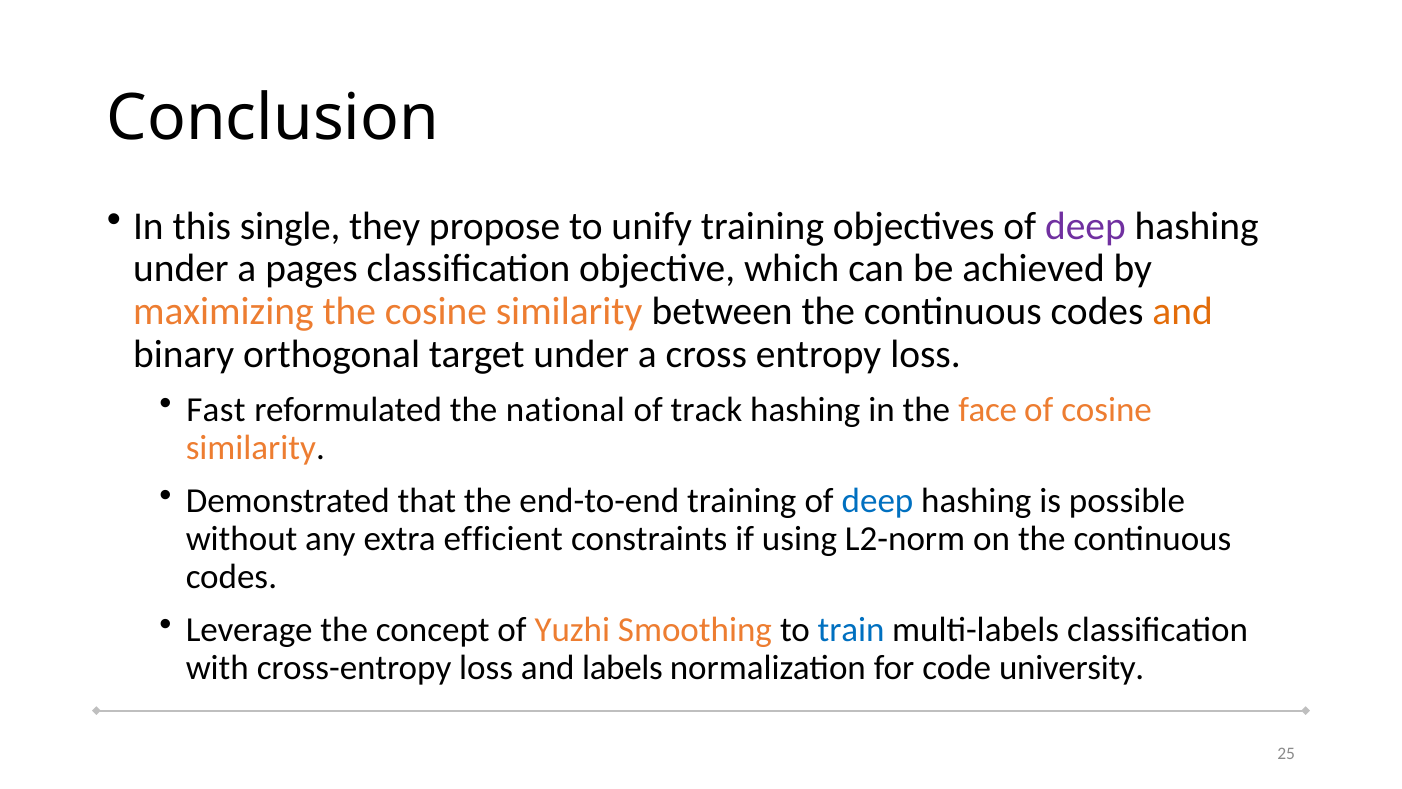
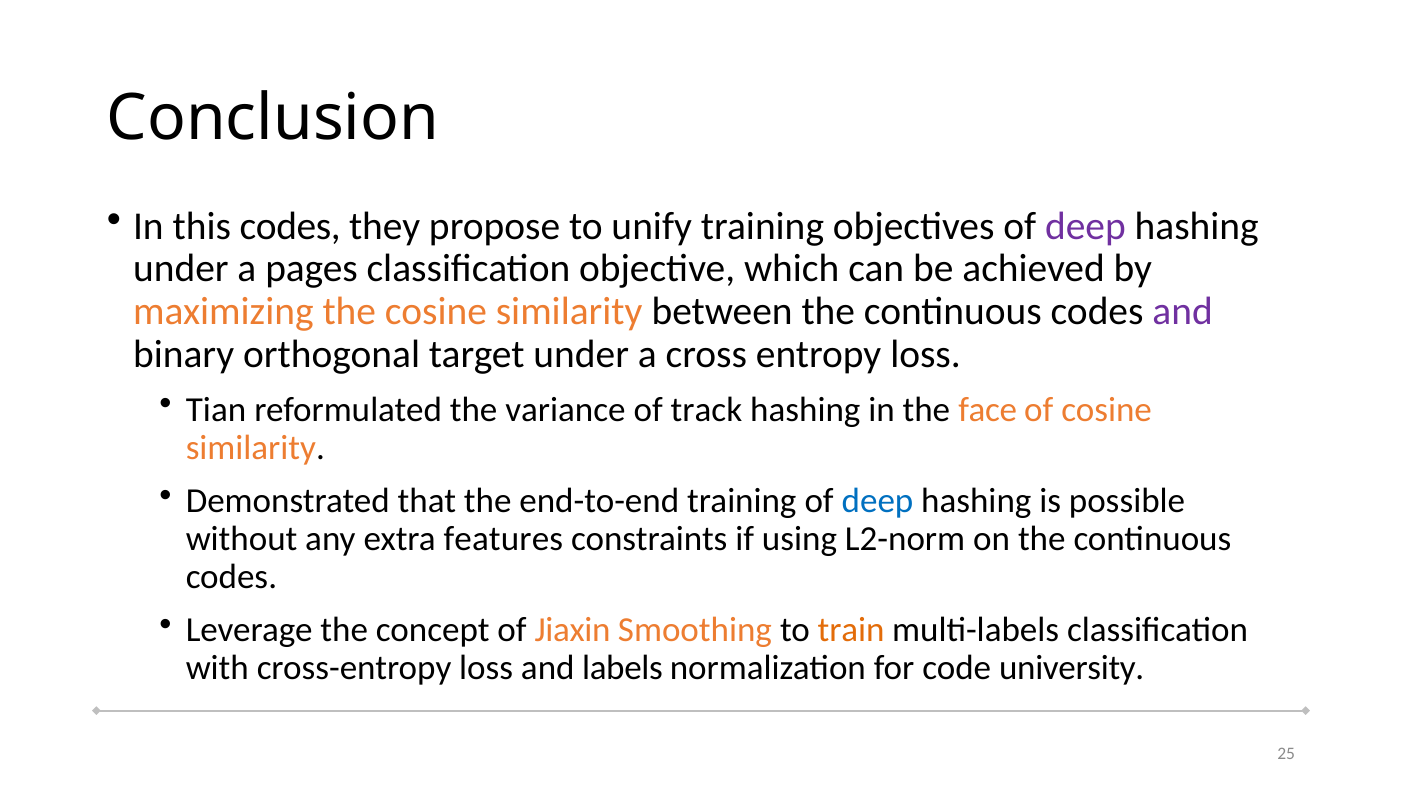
this single: single -> codes (290, 226)
and colour: orange -> purple (1183, 311)
Fast: Fast -> Tian (216, 409)
national: national -> variance (565, 409)
efficient: efficient -> features (503, 539)
Yuzhi: Yuzhi -> Jiaxin (573, 630)
train colour: blue -> orange (851, 630)
